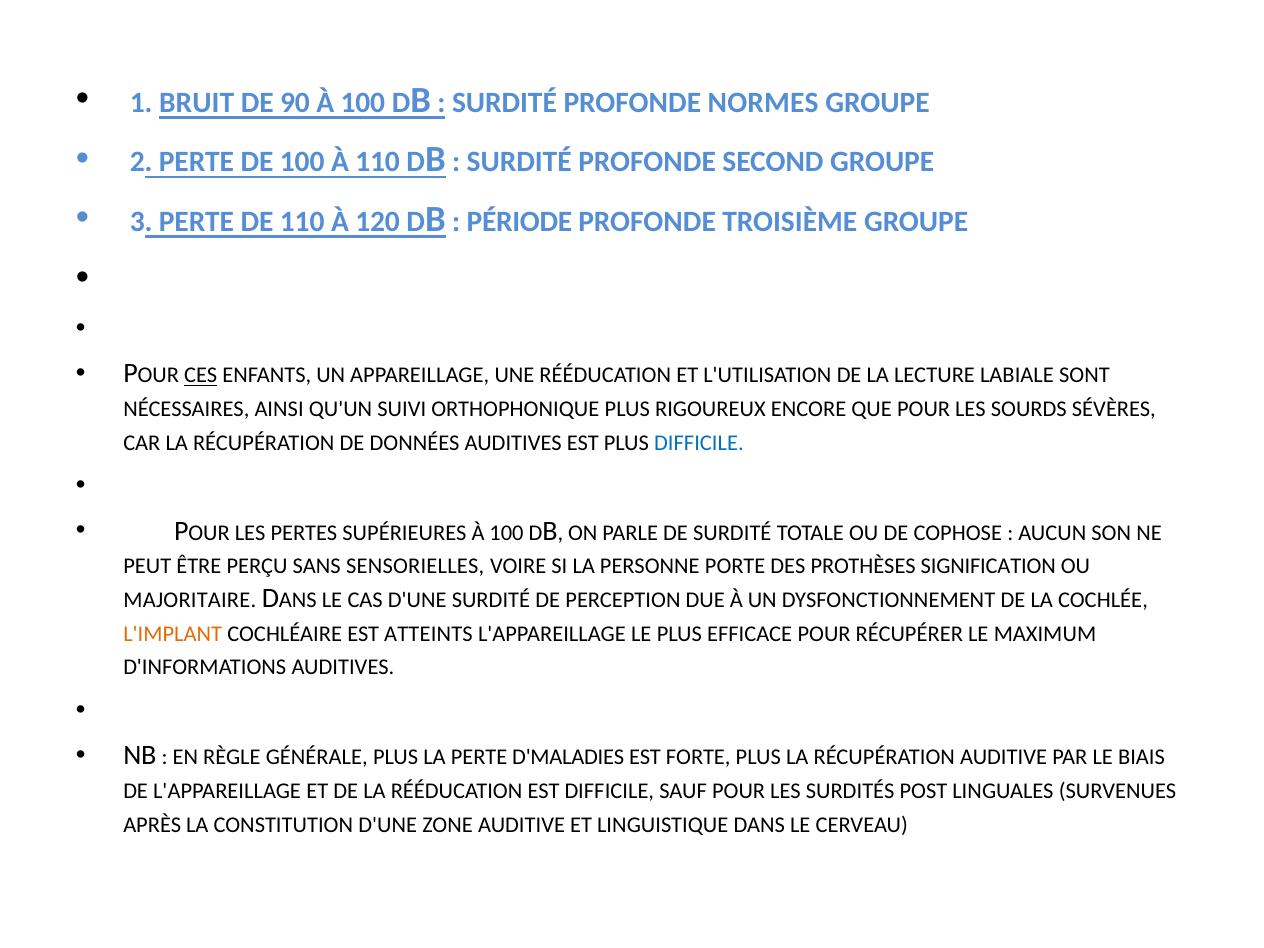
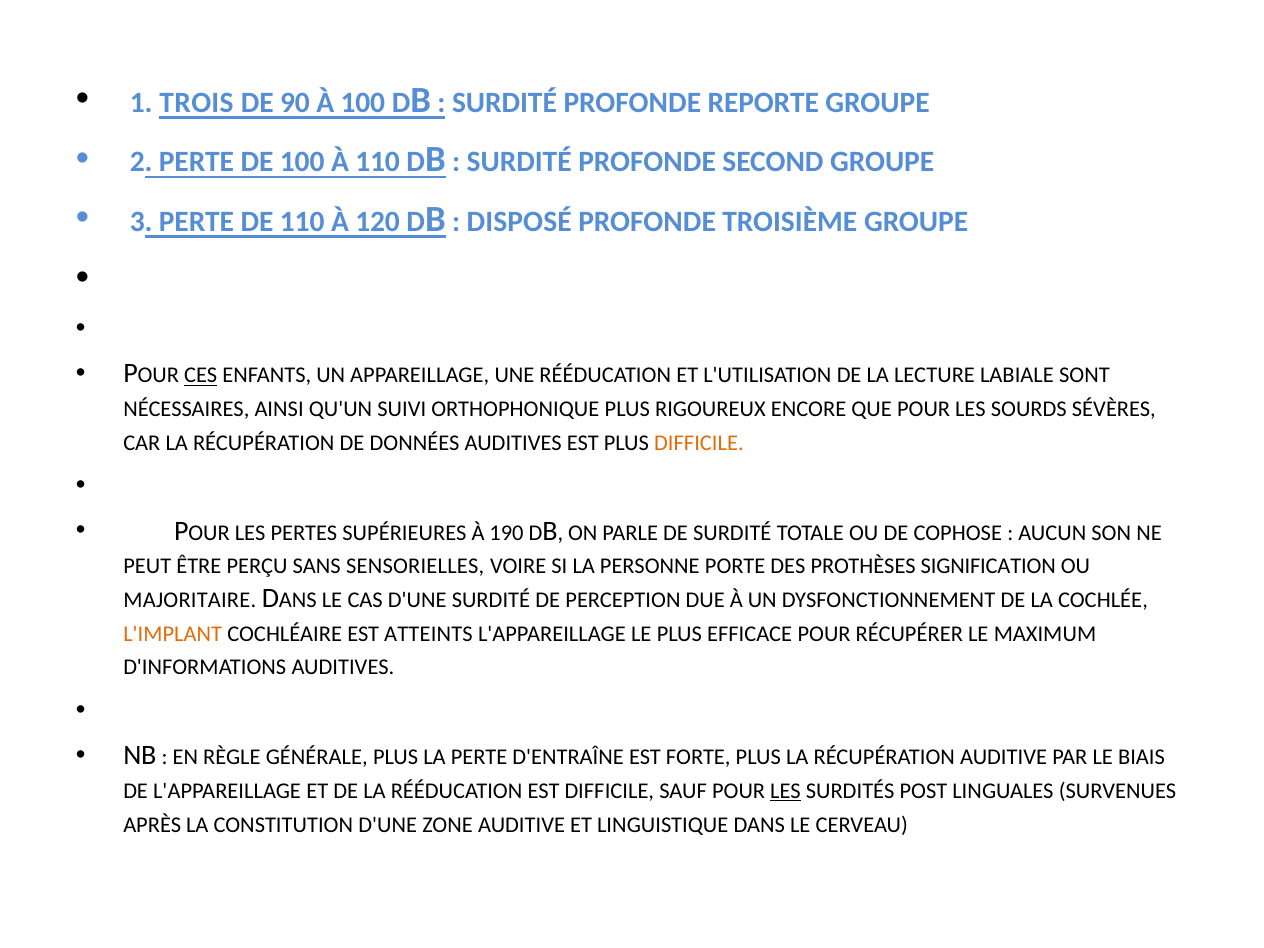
BRUIT: BRUIT -> TROIS (197, 103)
NORMES: NORMES -> REPORTE (763, 103)
PÉRIODE: PÉRIODE -> DISPOSÉ (519, 222)
DIFFICILE colour: blue -> orange (699, 443)
SUPÉRIEURES À 100: 100 -> 190 (507, 533)
D'MALADIES: D'MALADIES -> D'ENTRAÎNE (568, 757)
LES underline: none -> present (786, 791)
